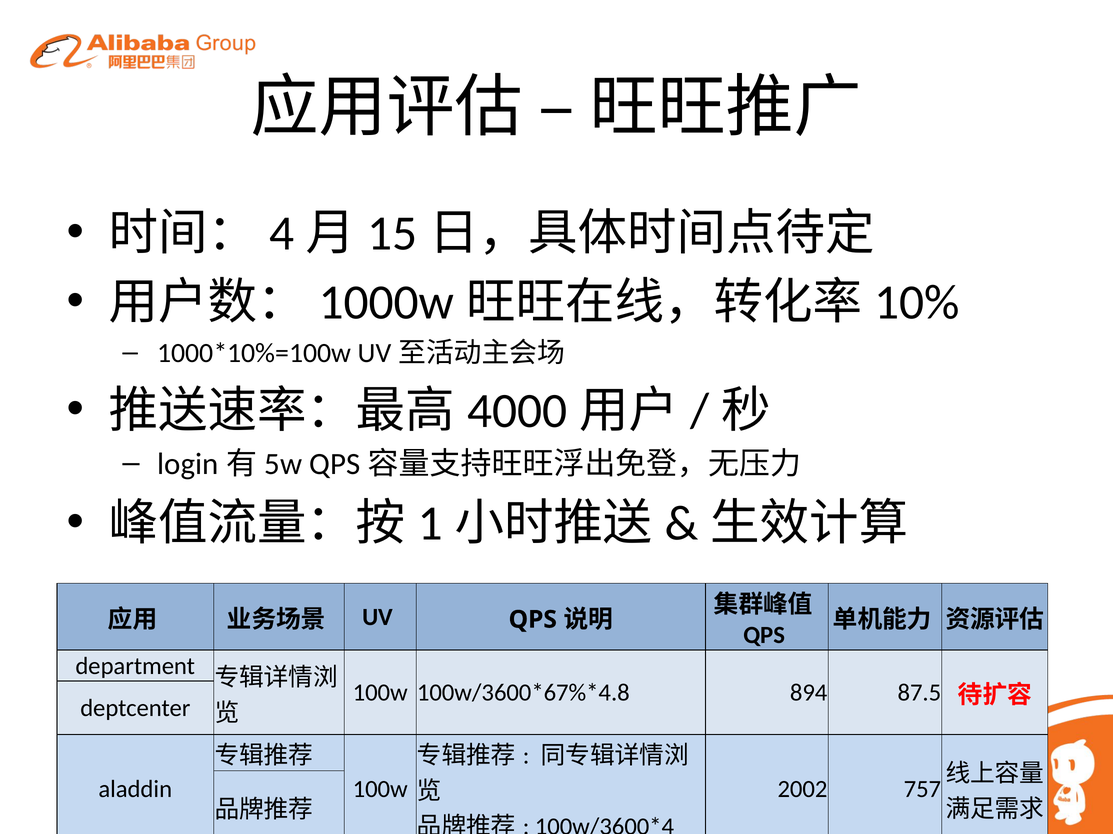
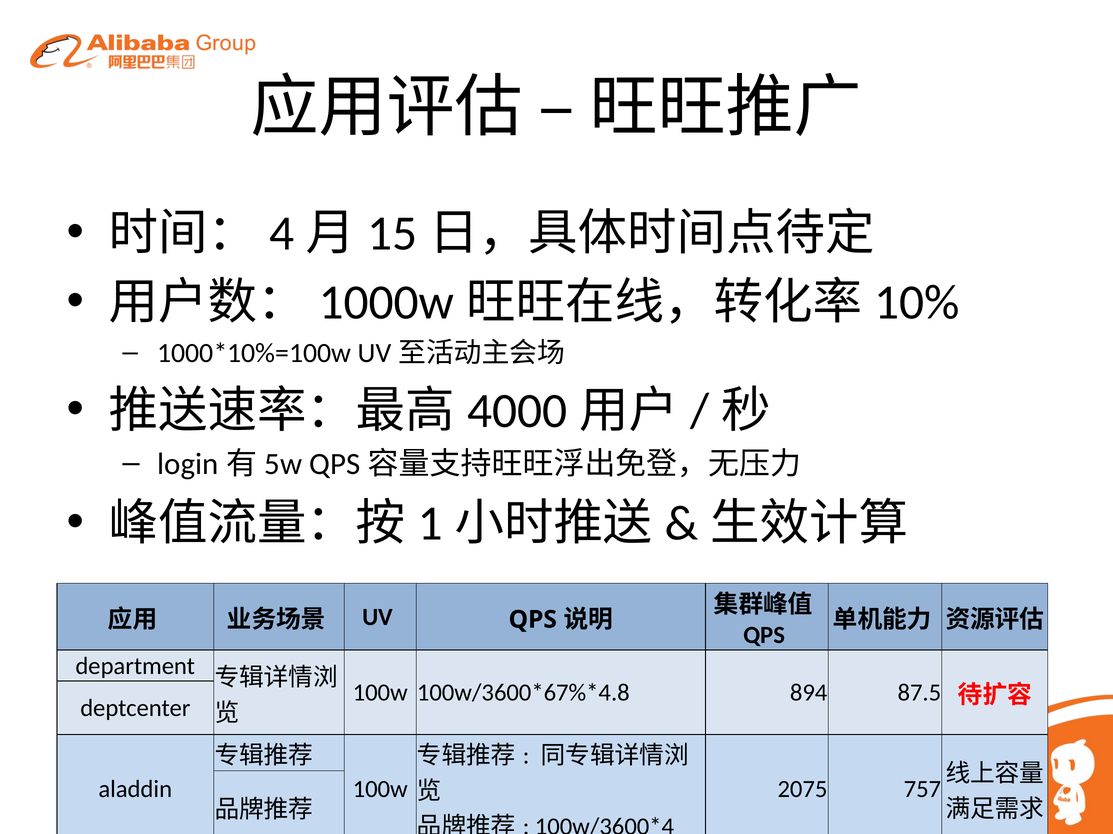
2002: 2002 -> 2075 (802, 790)
